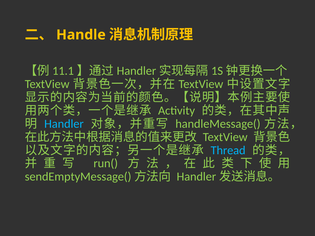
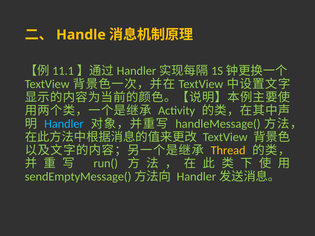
Thread colour: light blue -> yellow (228, 150)
